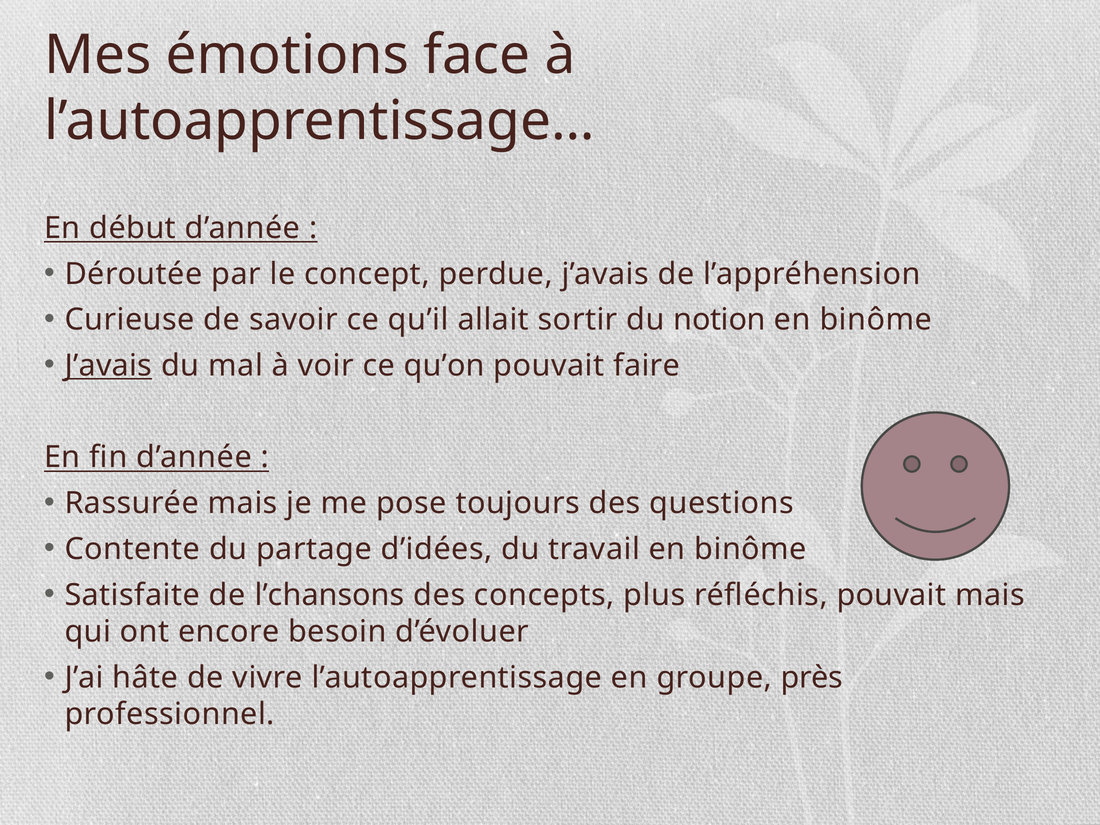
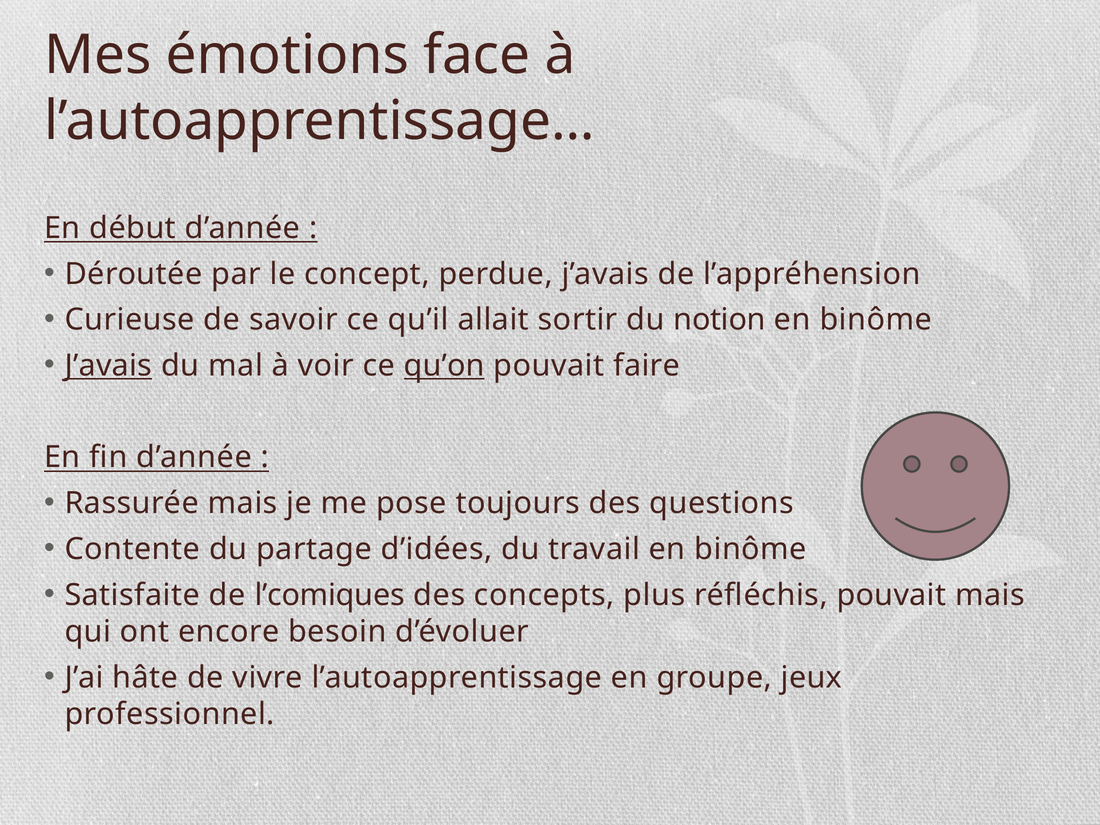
qu’on underline: none -> present (444, 366)
l’chansons: l’chansons -> l’comiques (330, 595)
près: près -> jeux (812, 677)
